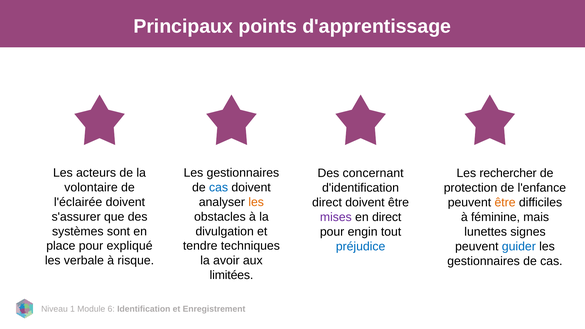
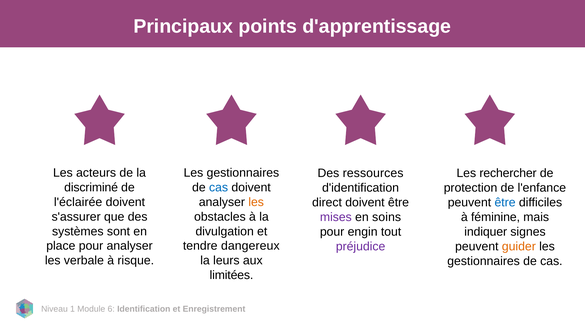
concernant: concernant -> ressources (373, 173)
volontaire: volontaire -> discriminé (91, 187)
être colour: orange -> blue (505, 203)
en direct: direct -> soins (387, 217)
lunettes: lunettes -> indiquer (486, 232)
pour expliqué: expliqué -> analyser (130, 246)
techniques: techniques -> dangereux (250, 246)
préjudice colour: blue -> purple (361, 246)
guider colour: blue -> orange (519, 246)
avoir: avoir -> leurs (226, 261)
